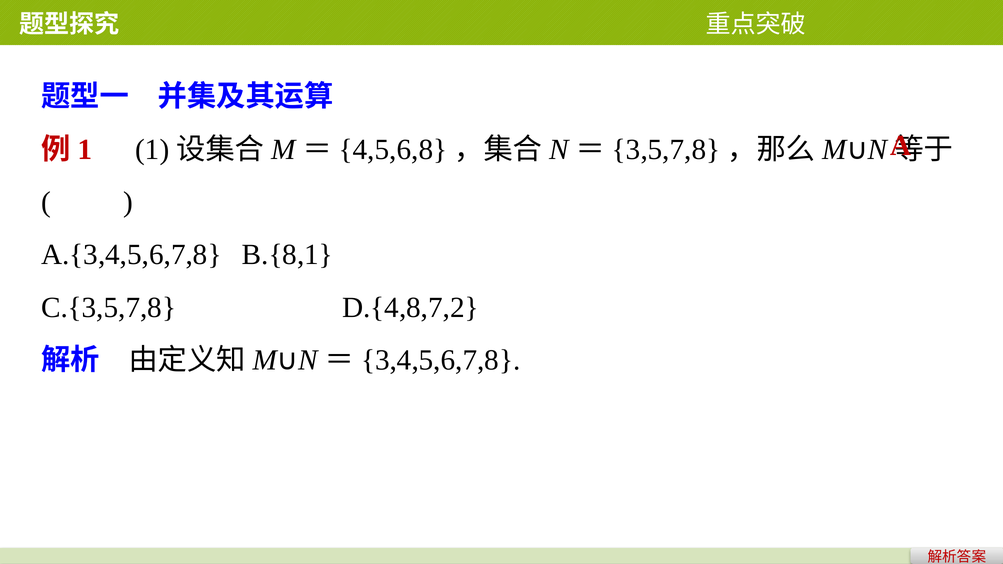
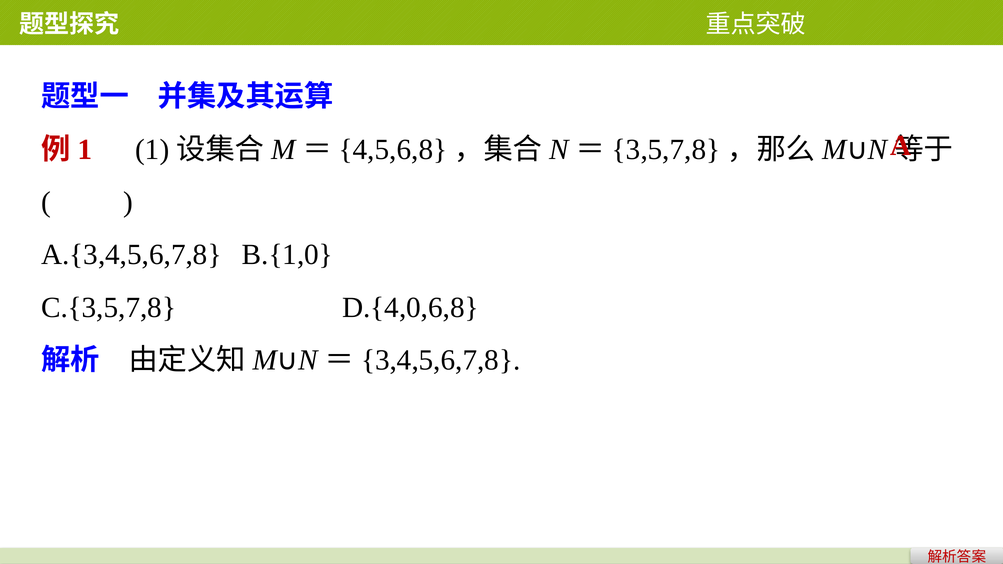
B.{8,1: B.{8,1 -> B.{1,0 (287, 255)
D.{4,8,7,2: D.{4,8,7,2 -> D.{4,0,6,8 (410, 308)
